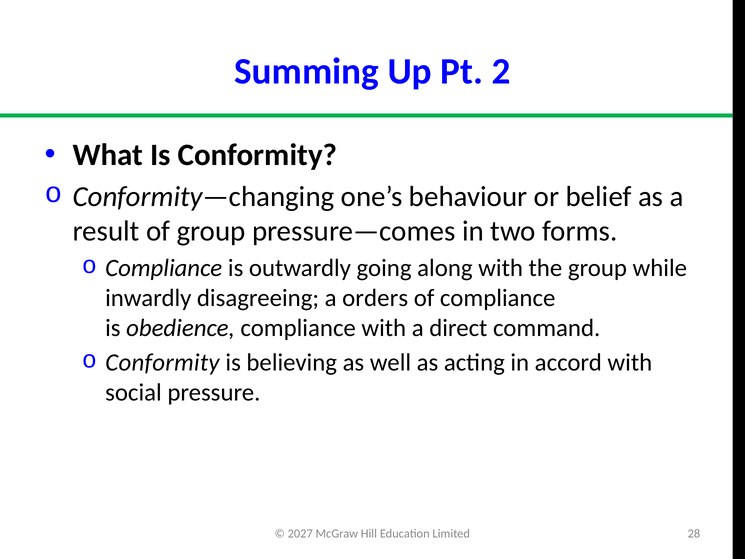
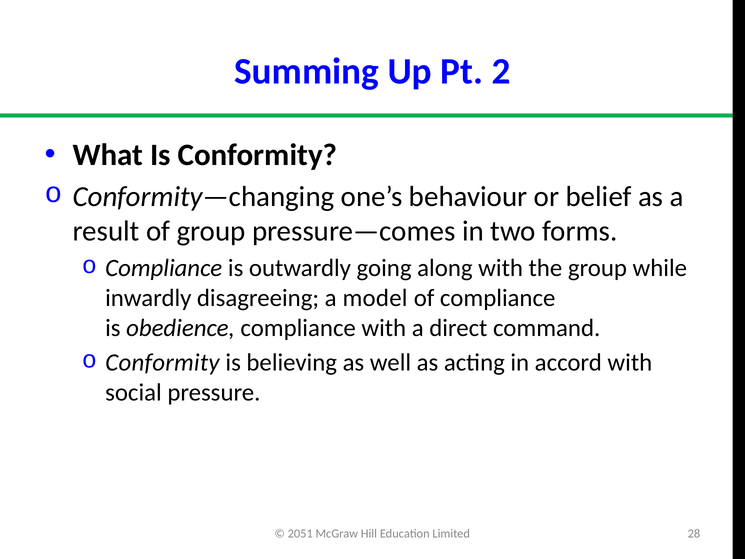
orders: orders -> model (375, 298)
2027: 2027 -> 2051 (300, 533)
